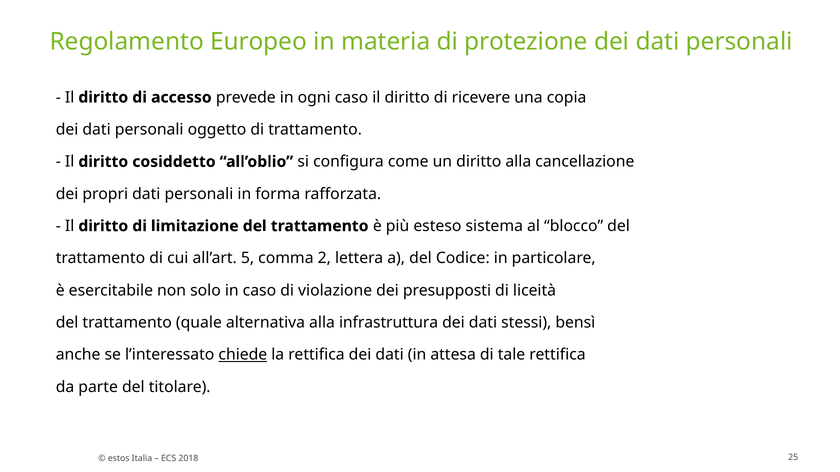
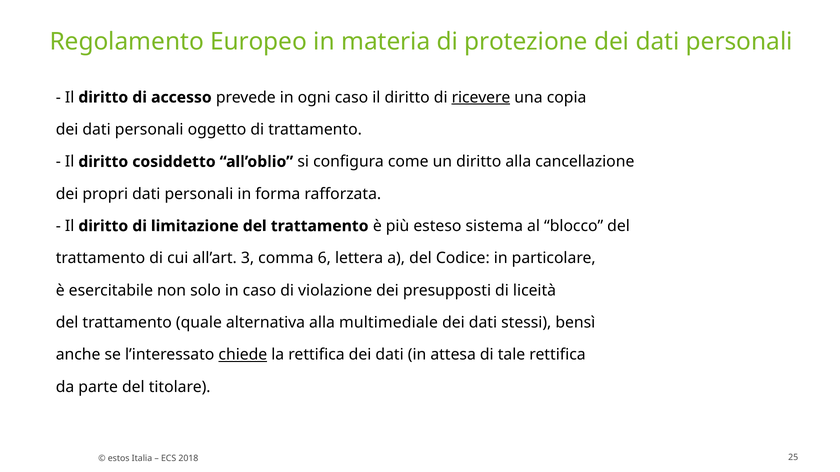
ricevere underline: none -> present (481, 97)
5: 5 -> 3 (248, 258)
2: 2 -> 6 (324, 258)
infrastruttura: infrastruttura -> multimediale (388, 323)
